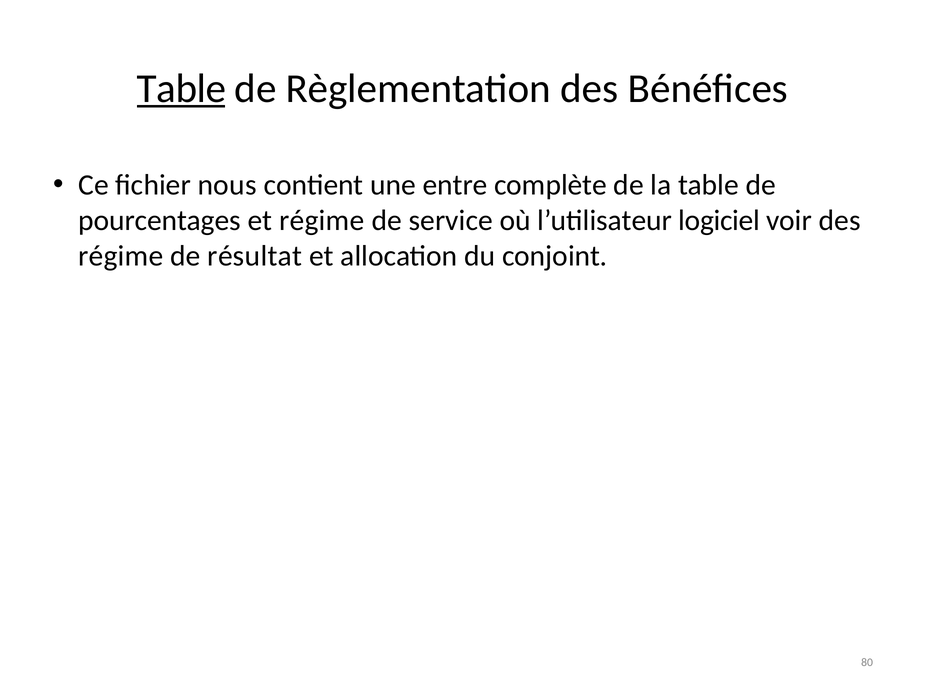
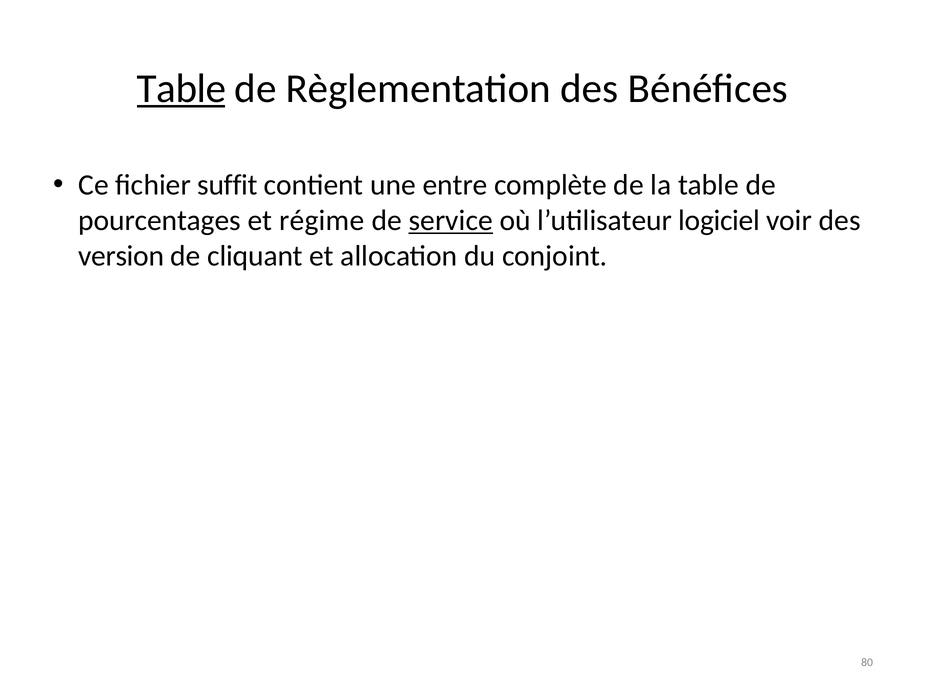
nous: nous -> suffit (227, 185)
service underline: none -> present (451, 221)
régime: régime -> version (121, 256)
résultat: résultat -> cliquant (255, 256)
